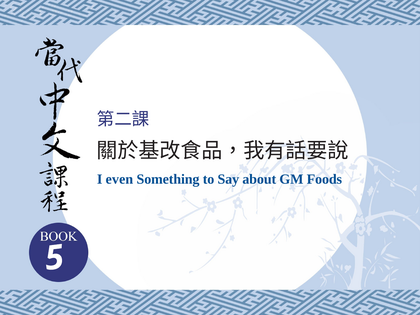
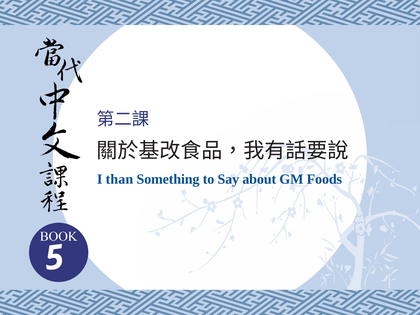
even: even -> than (119, 179)
